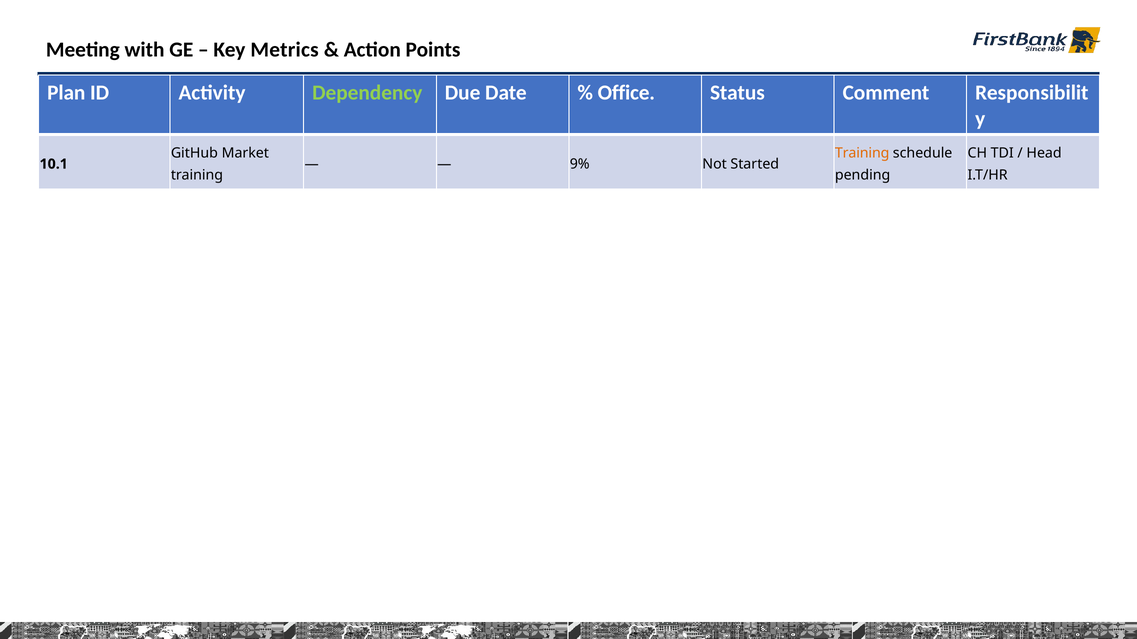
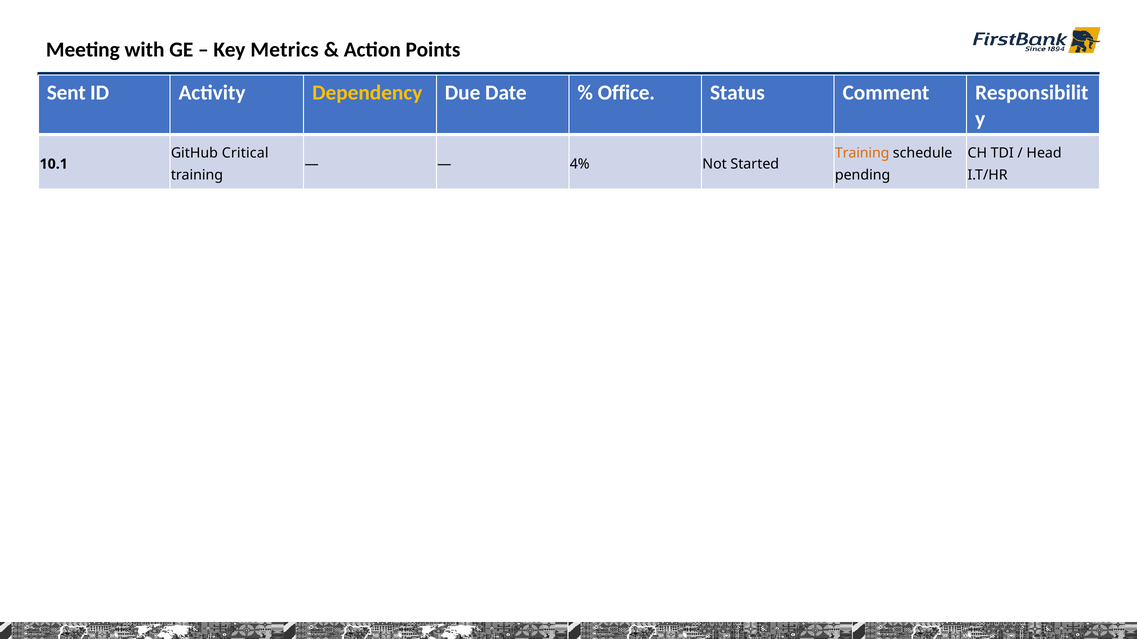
Plan: Plan -> Sent (66, 93)
Dependency colour: light green -> yellow (367, 93)
Market: Market -> Critical (245, 153)
9%: 9% -> 4% (580, 164)
